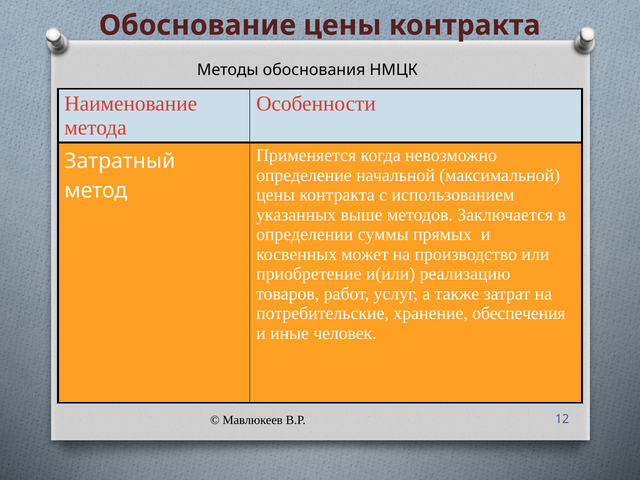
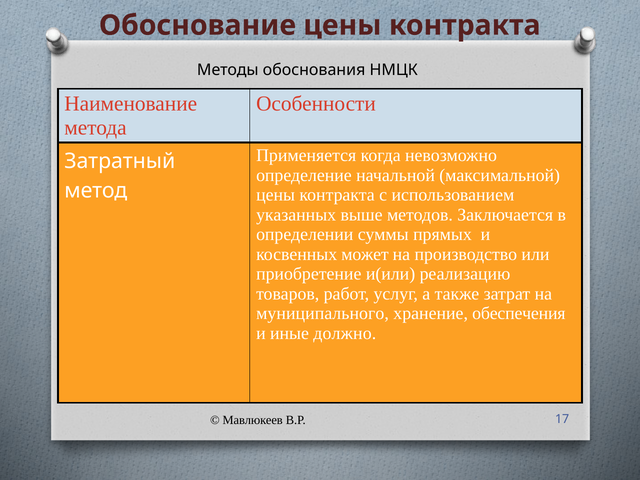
потребительские: потребительские -> муниципального (323, 313)
человек: человек -> должно (345, 333)
12: 12 -> 17 (562, 419)
